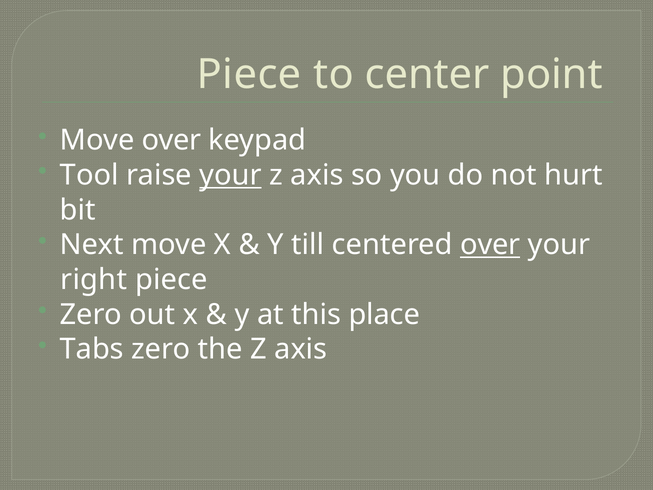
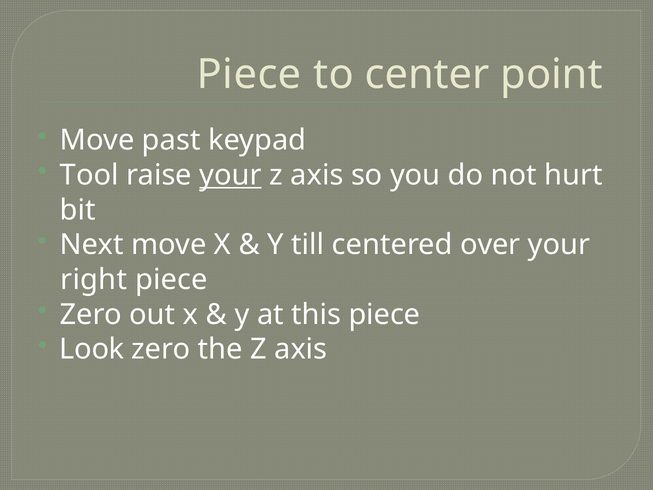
Move over: over -> past (171, 140)
over underline: present -> none (490, 245)
this place: place -> piece (384, 314)
Tabs: Tabs -> Look (92, 349)
